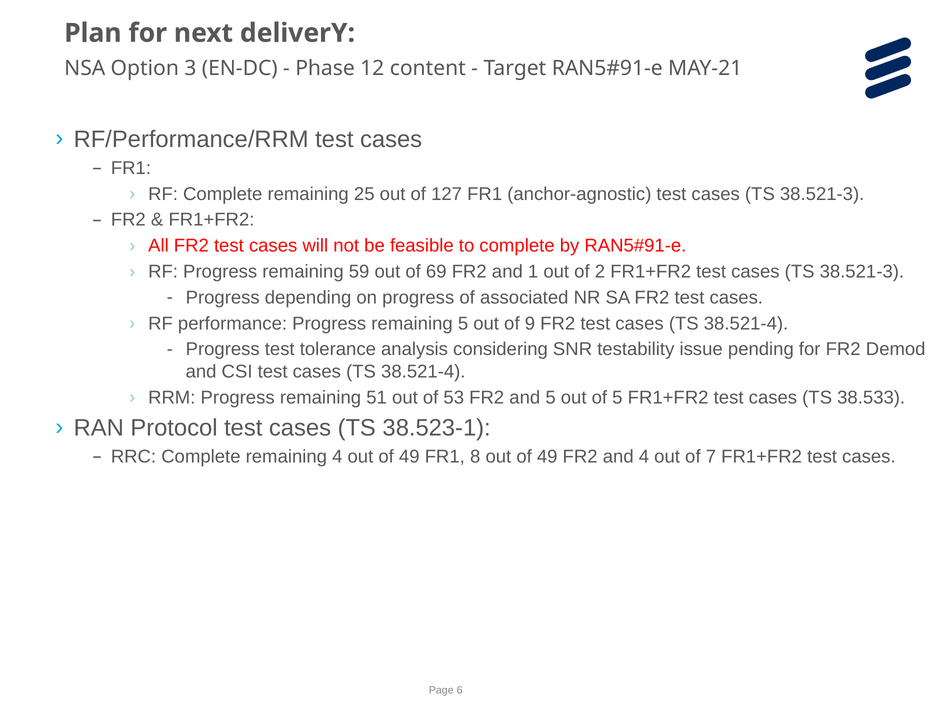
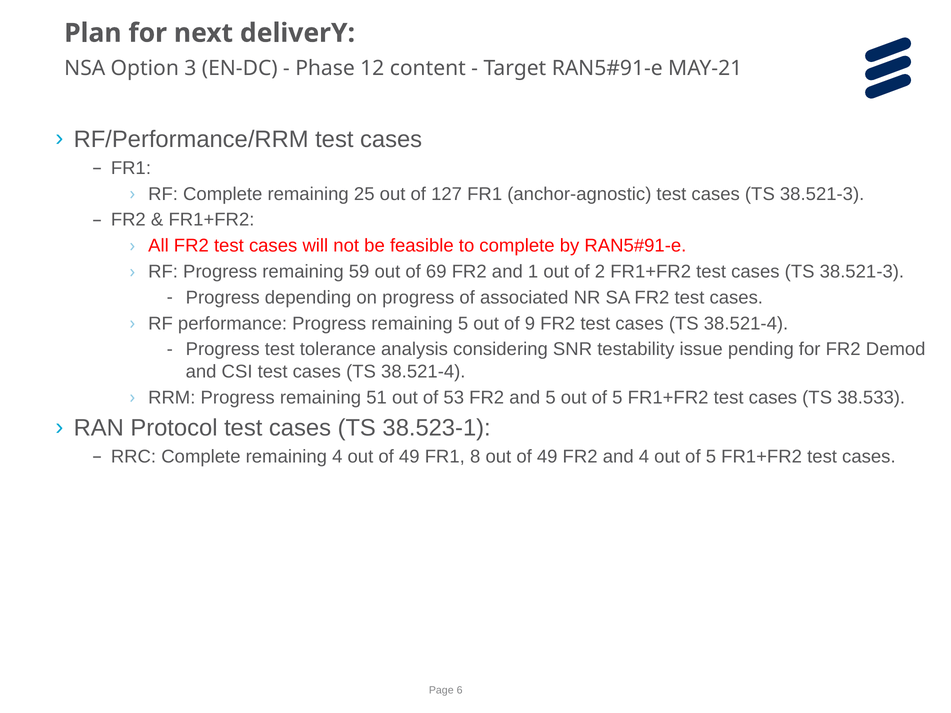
4 out of 7: 7 -> 5 (711, 457)
